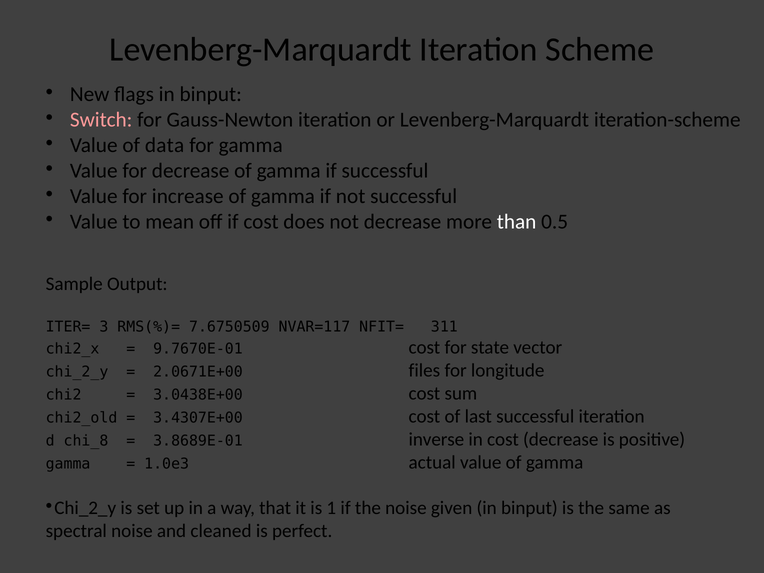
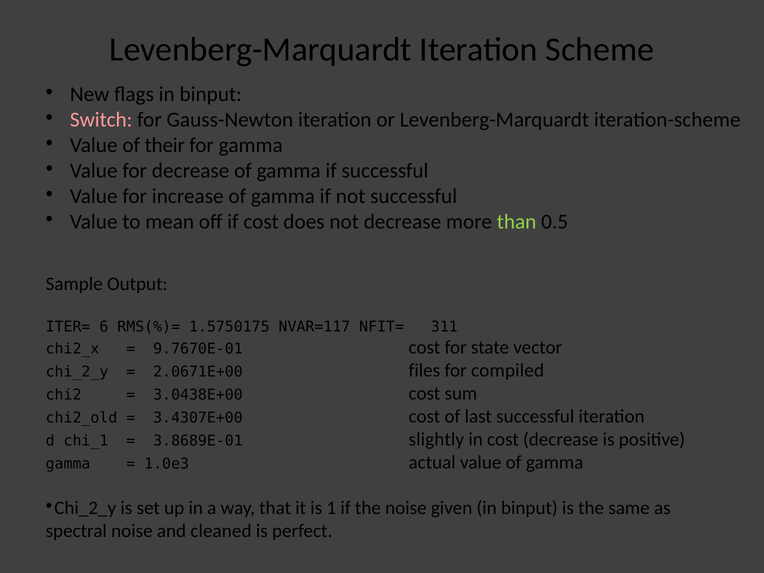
data: data -> their (165, 145)
than colour: white -> light green (517, 222)
3: 3 -> 6 (104, 327)
7.6750509: 7.6750509 -> 1.5750175 (229, 327)
longitude: longitude -> compiled (508, 371)
chi_8: chi_8 -> chi_1 (86, 441)
inverse: inverse -> slightly (436, 439)
